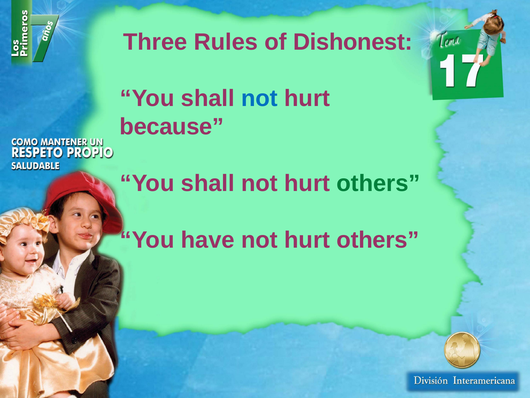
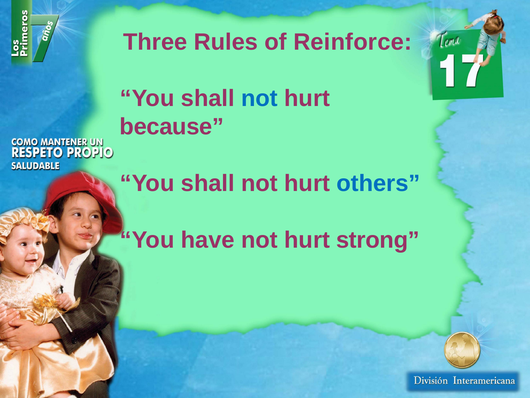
Dishonest: Dishonest -> Reinforce (353, 42)
others colour: green -> blue (378, 183)
others: others -> strong (378, 240)
